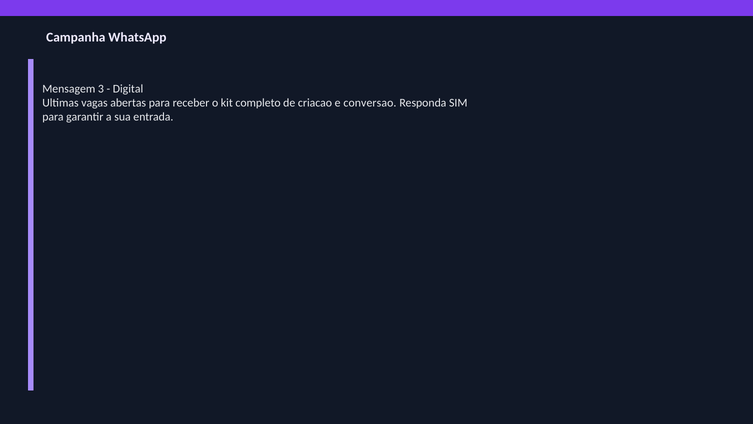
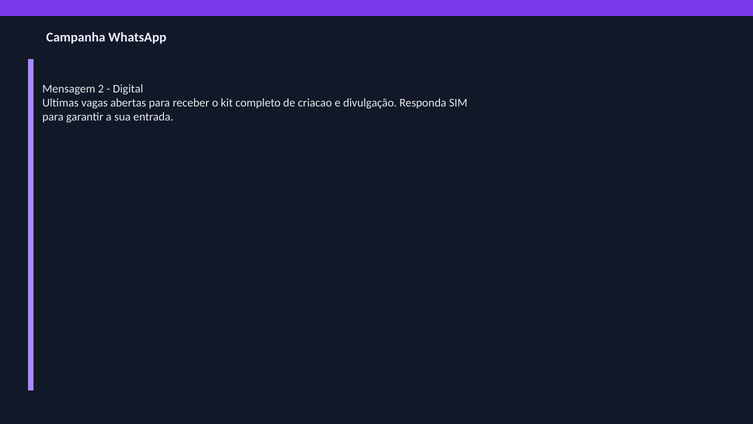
3: 3 -> 2 (101, 89)
conversao: conversao -> divulgação (370, 103)
